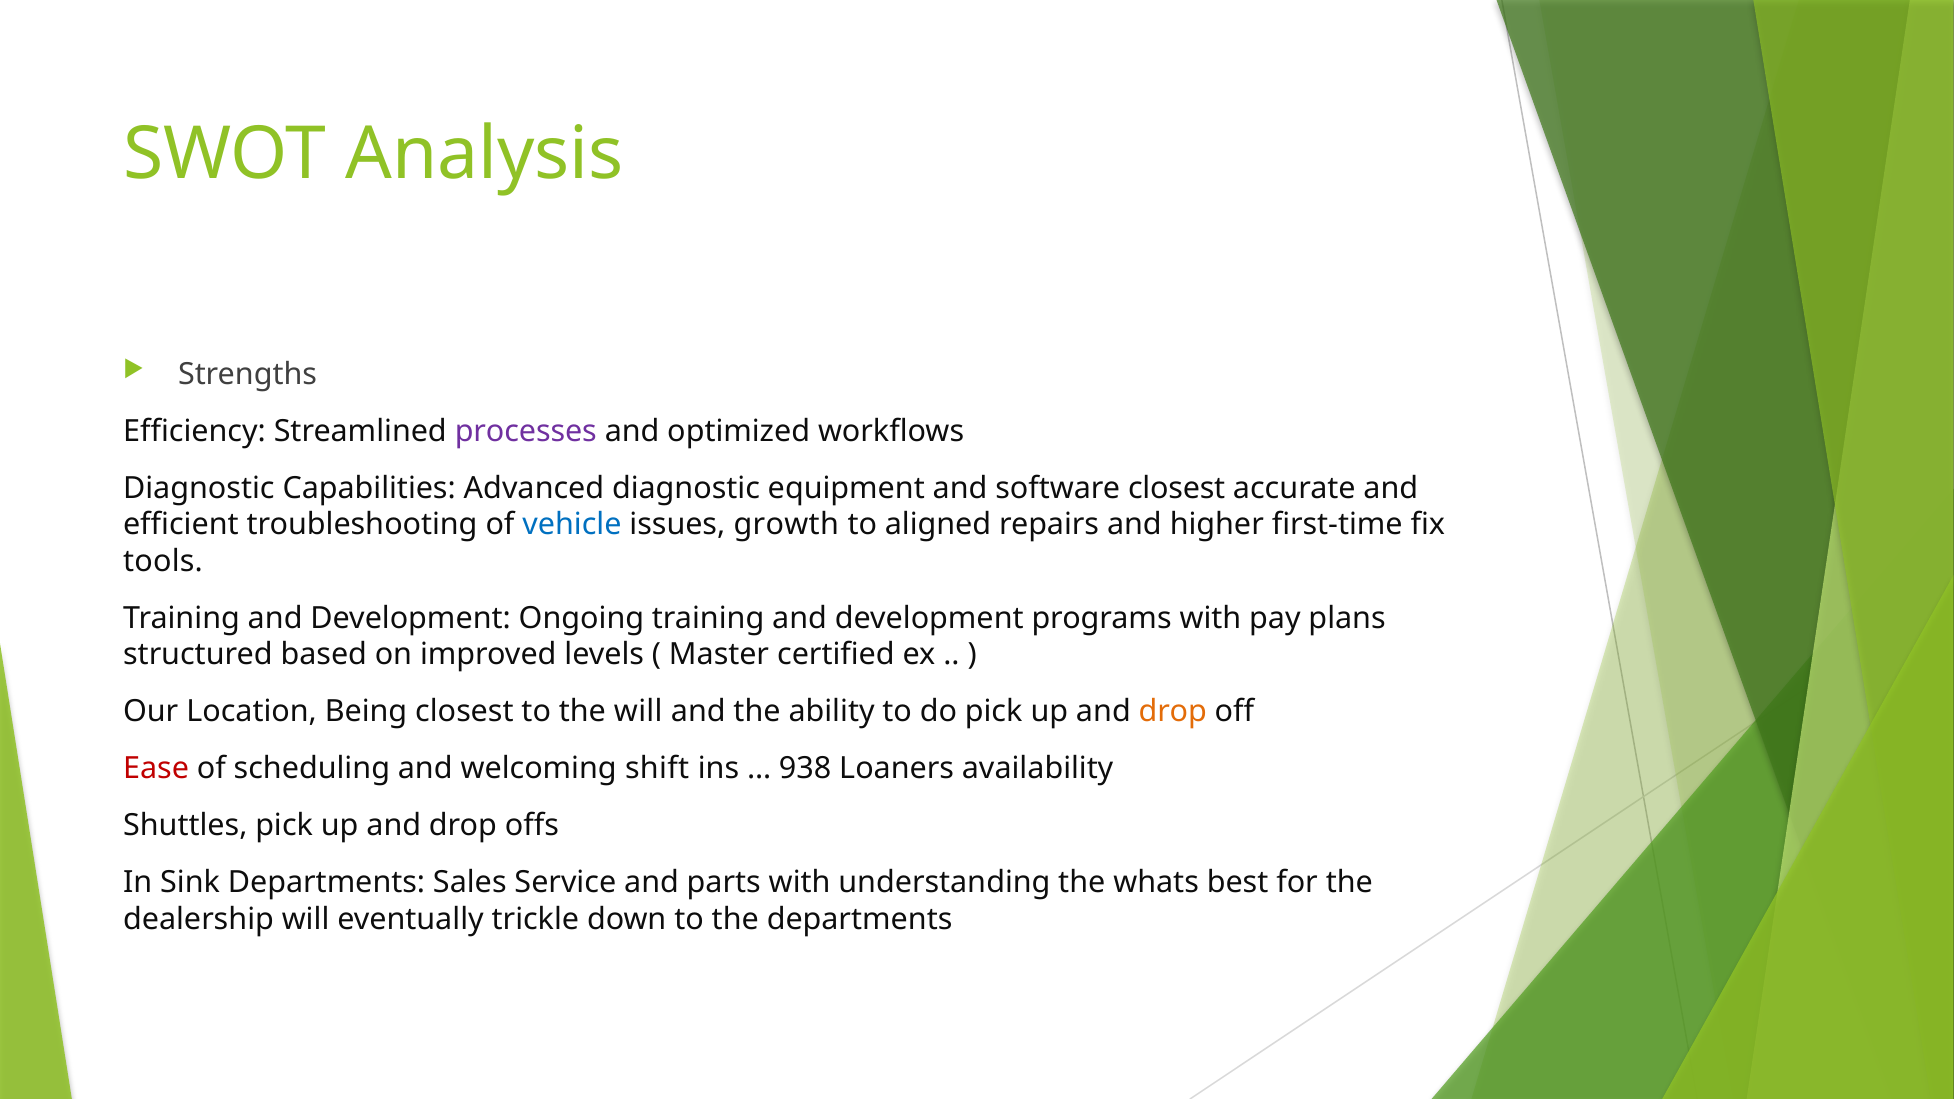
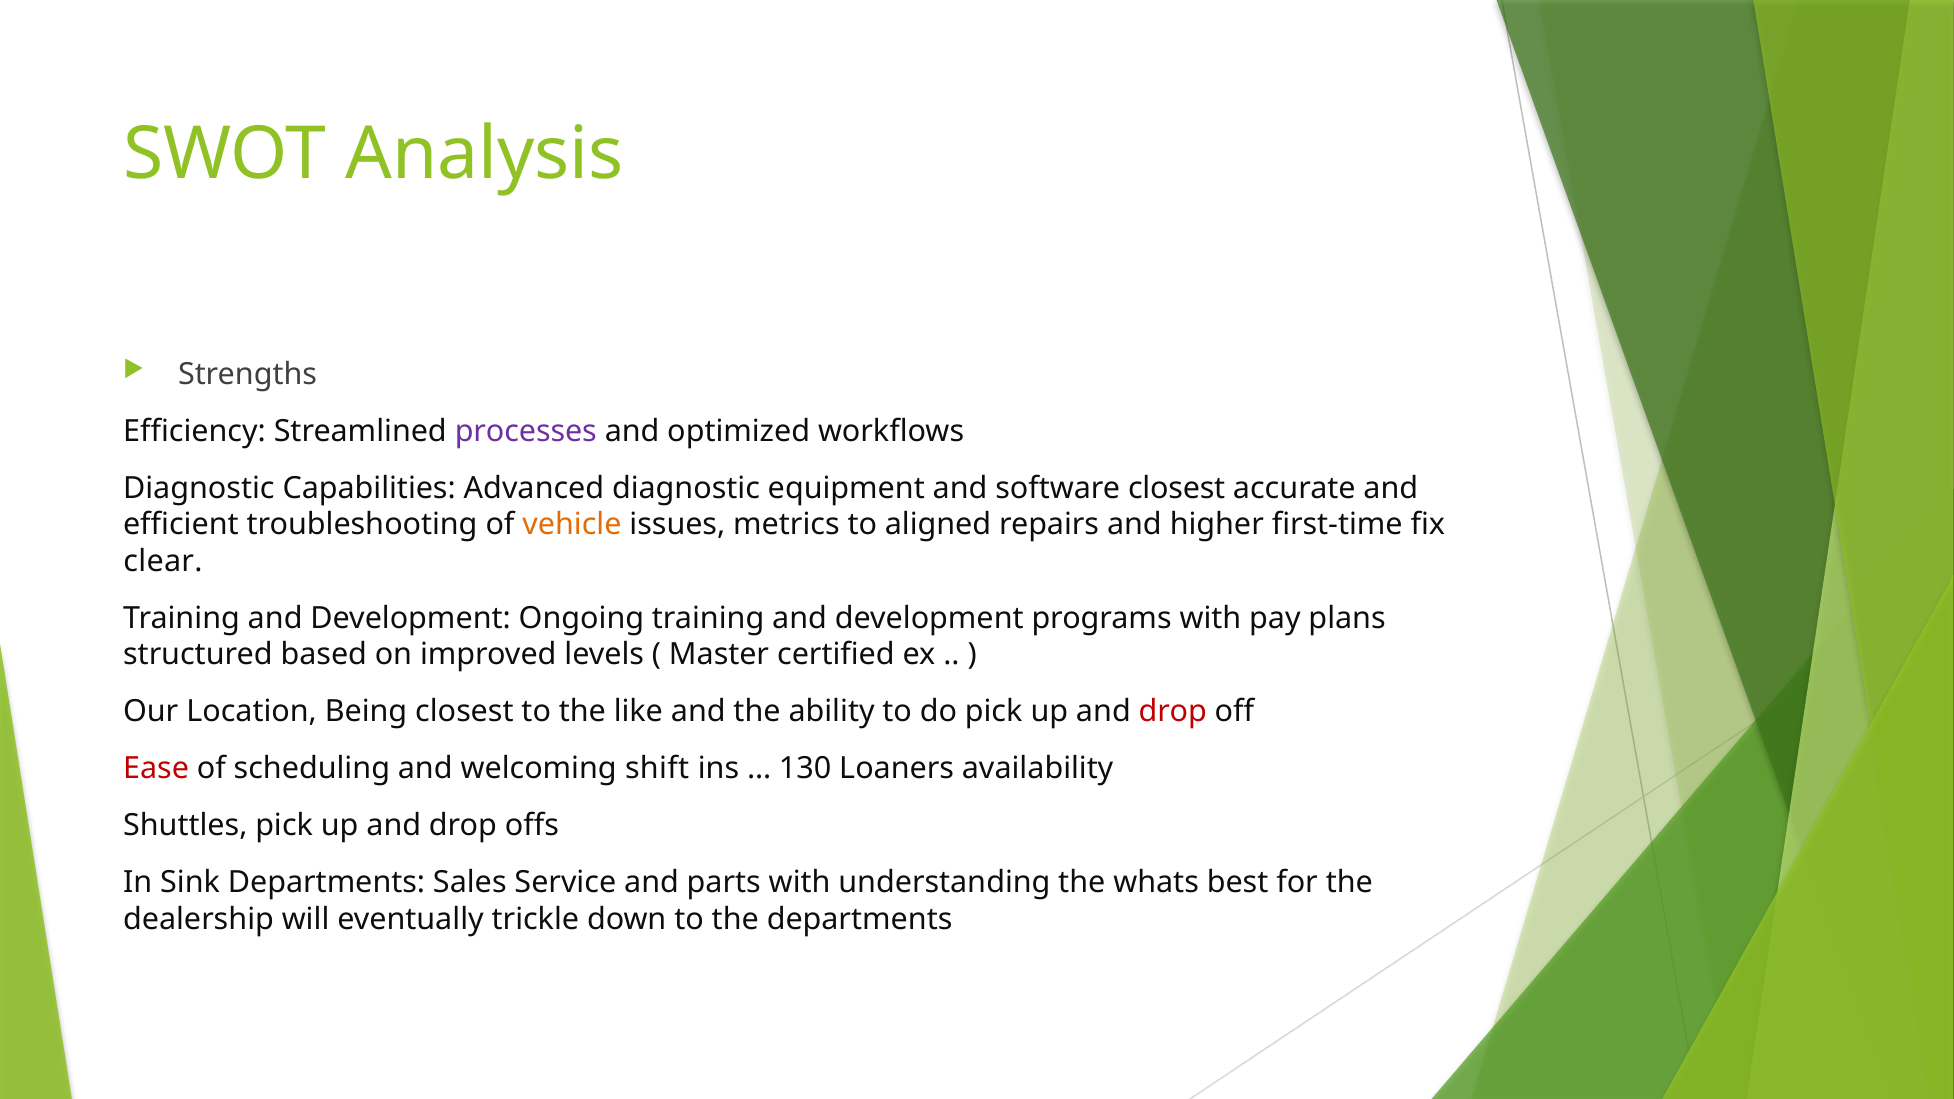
vehicle colour: blue -> orange (572, 525)
growth: growth -> metrics (786, 525)
tools: tools -> clear (163, 561)
the will: will -> like (638, 712)
drop colour: orange -> red (1173, 712)
938: 938 -> 130 (805, 769)
